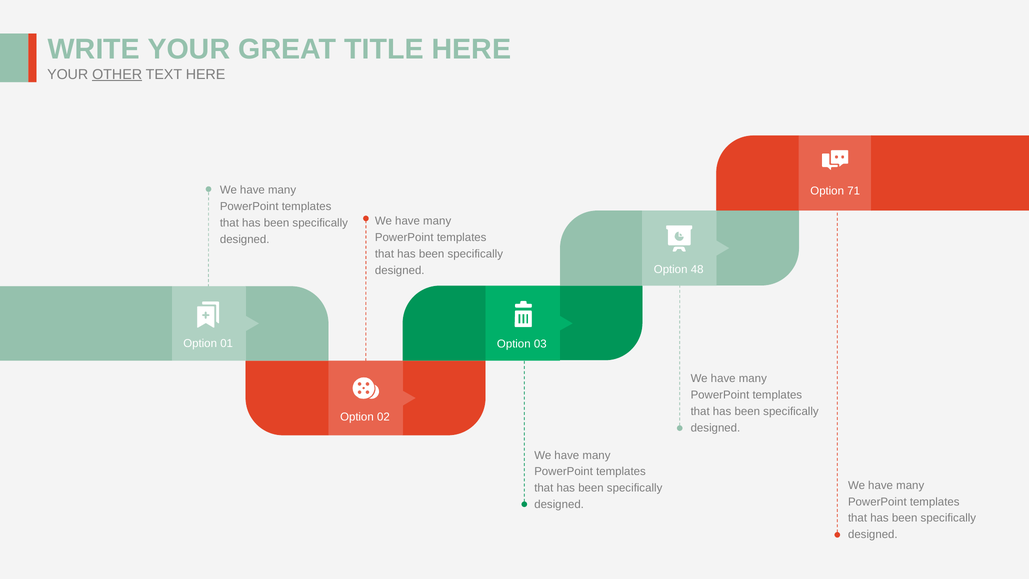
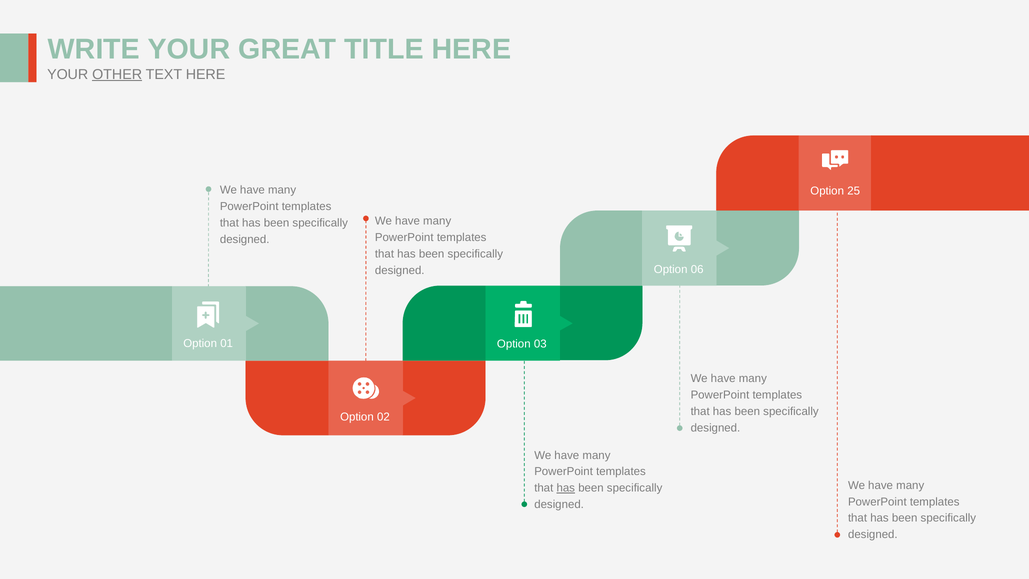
71: 71 -> 25 (854, 191)
48: 48 -> 06 (697, 269)
has underline: none -> present (566, 488)
